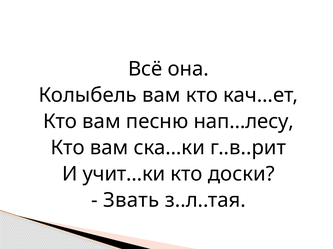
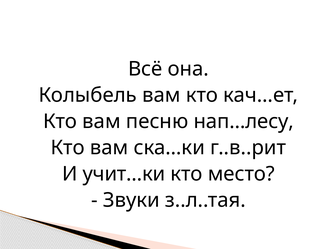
доски: доски -> место (241, 174)
Звать: Звать -> Звуки (131, 201)
